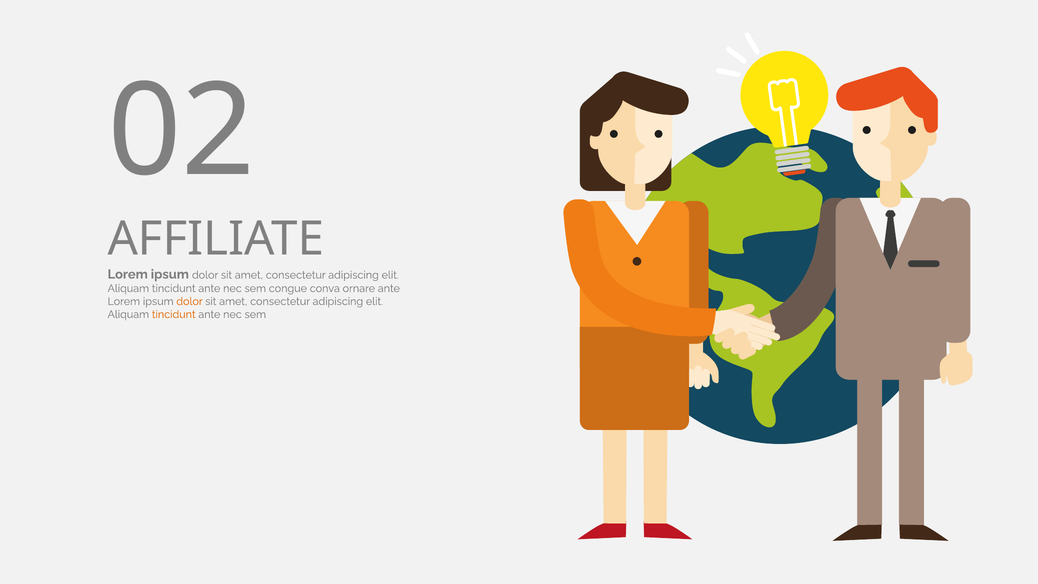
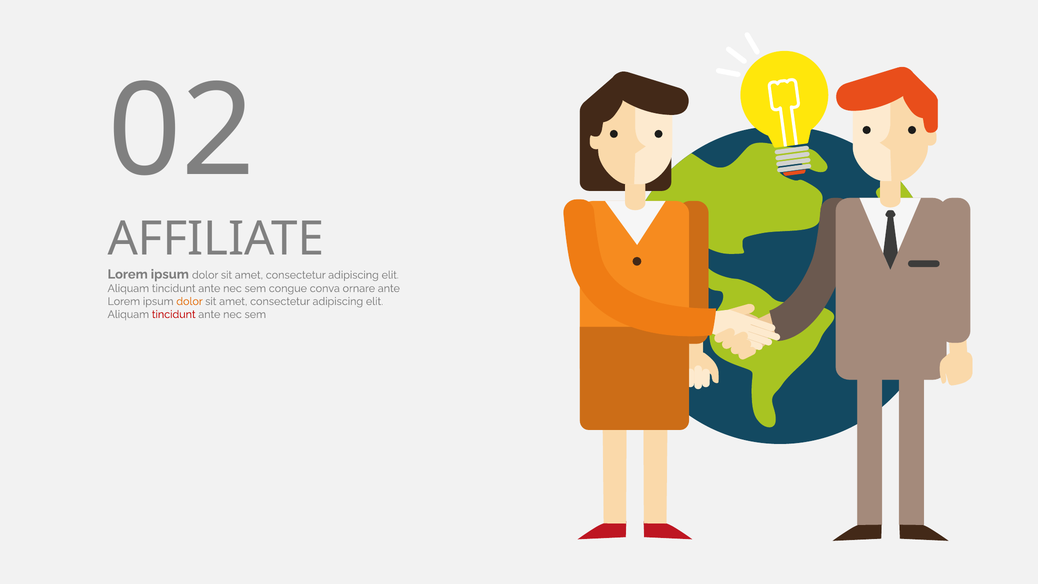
tincidunt colour: orange -> red (174, 314)
